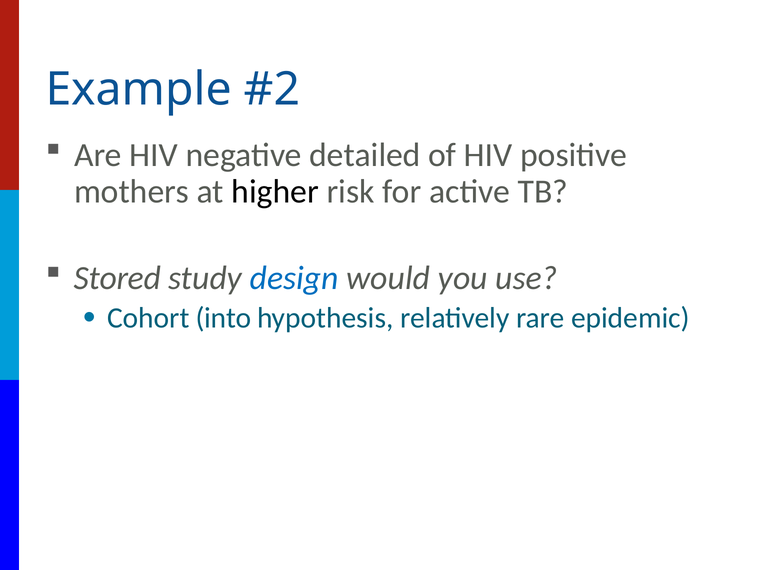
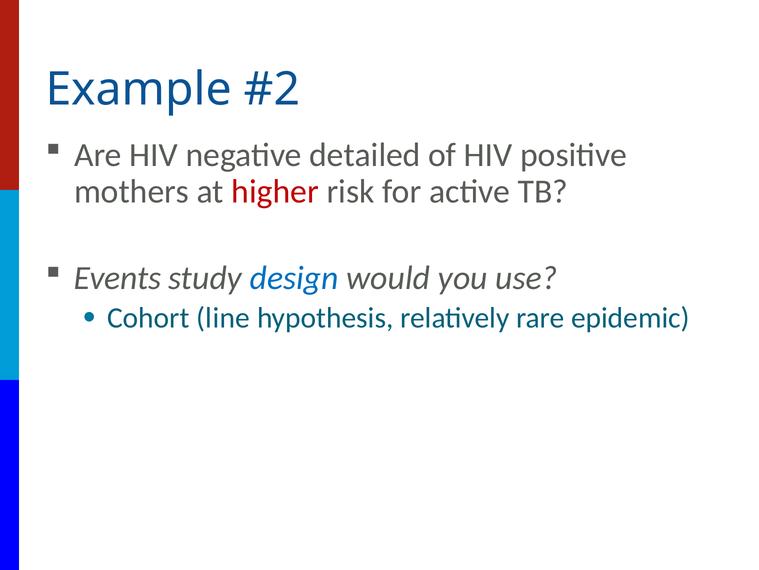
higher colour: black -> red (275, 191)
Stored: Stored -> Events (117, 277)
into: into -> line (223, 318)
